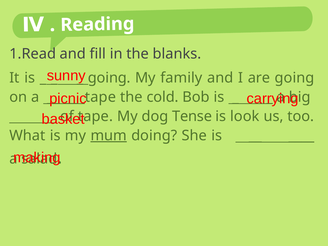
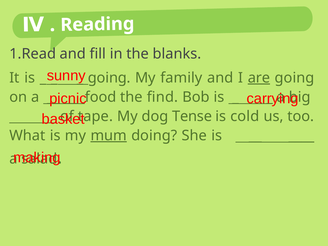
are underline: none -> present (259, 78)
tape: tape -> food (101, 97)
cold: cold -> find (162, 97)
look: look -> cold (245, 116)
